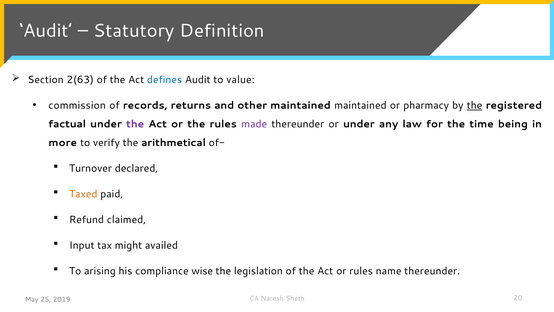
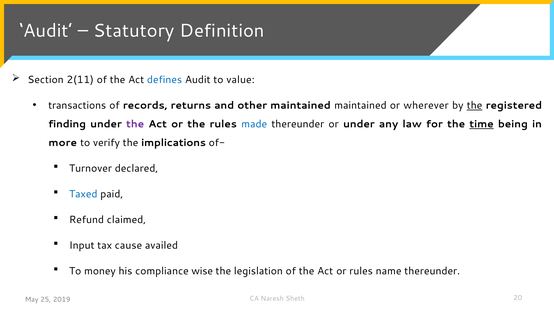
2(63: 2(63 -> 2(11 (80, 80)
commission: commission -> transactions (77, 105)
pharmacy: pharmacy -> wherever (426, 105)
factual: factual -> finding (67, 124)
made colour: purple -> blue (254, 124)
time underline: none -> present (482, 124)
arithmetical: arithmetical -> implications (174, 143)
Taxed colour: orange -> blue (83, 194)
might: might -> cause (128, 245)
arising: arising -> money (100, 271)
